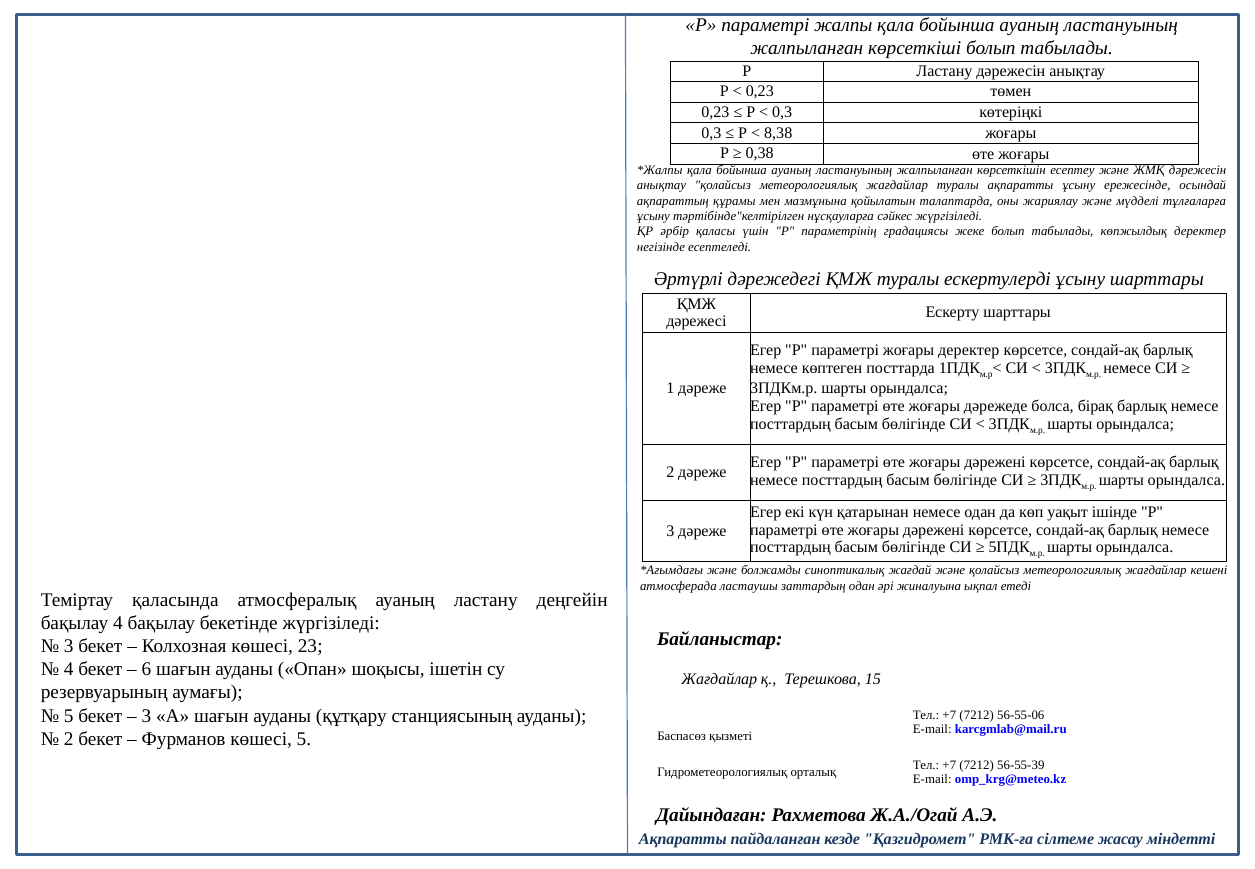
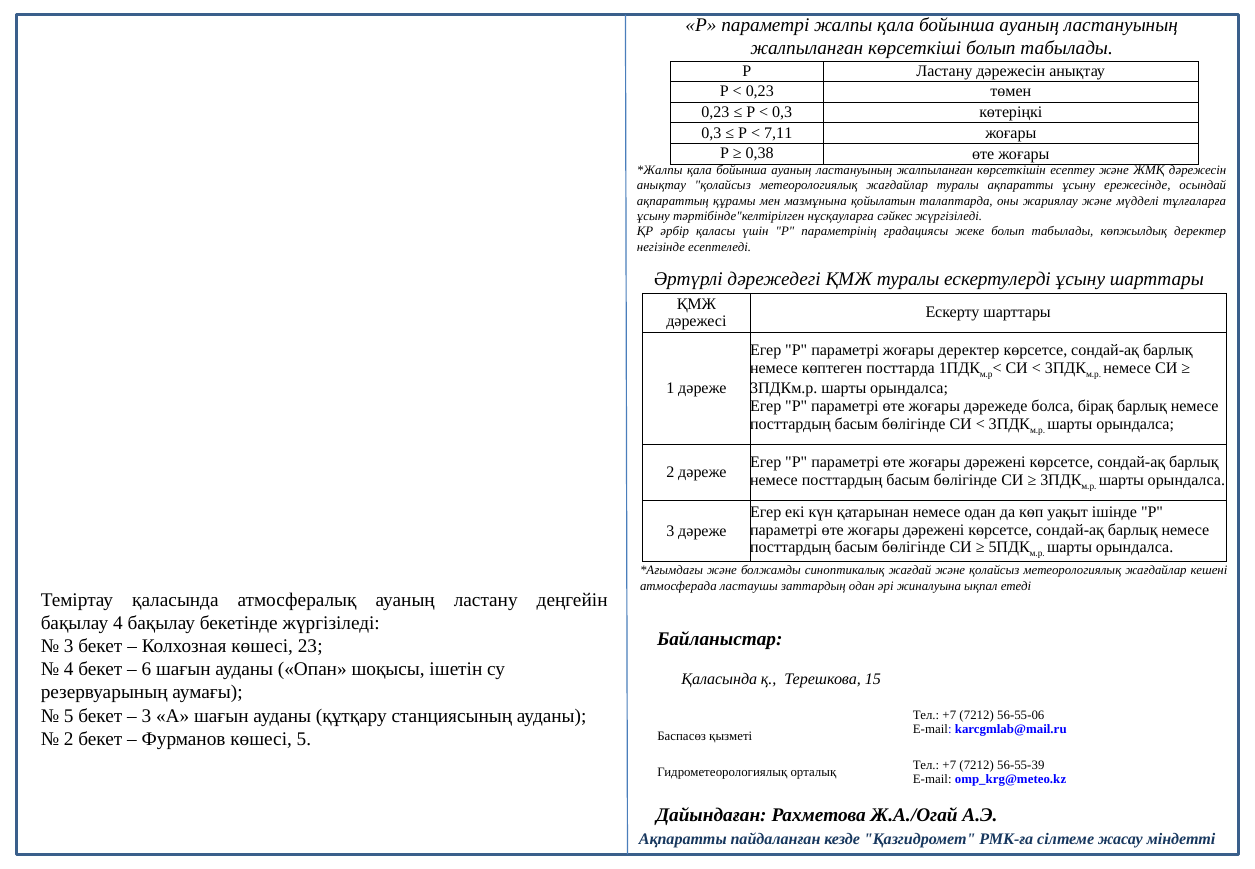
8,38: 8,38 -> 7,11 (778, 133)
Жағдайлар: Жағдайлар -> Қаласында (719, 679)
